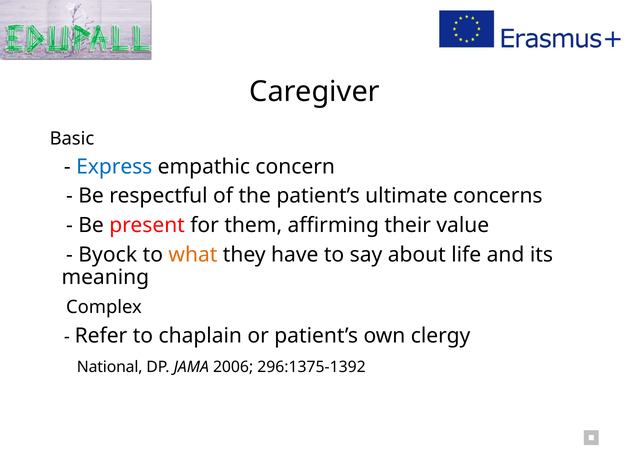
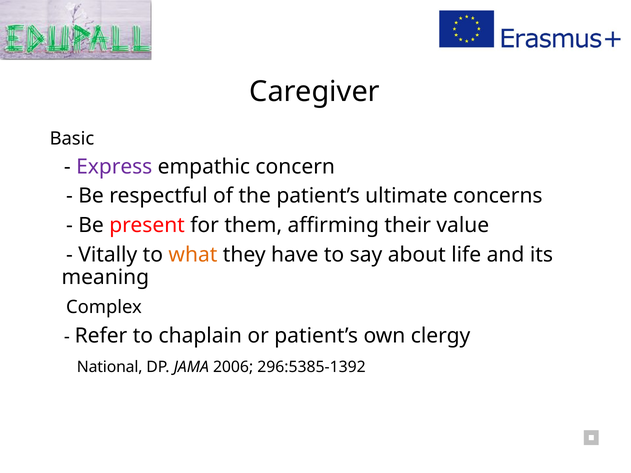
Express colour: blue -> purple (114, 167)
Byock: Byock -> Vitally (108, 255)
296:1375-1392: 296:1375-1392 -> 296:5385-1392 (311, 367)
